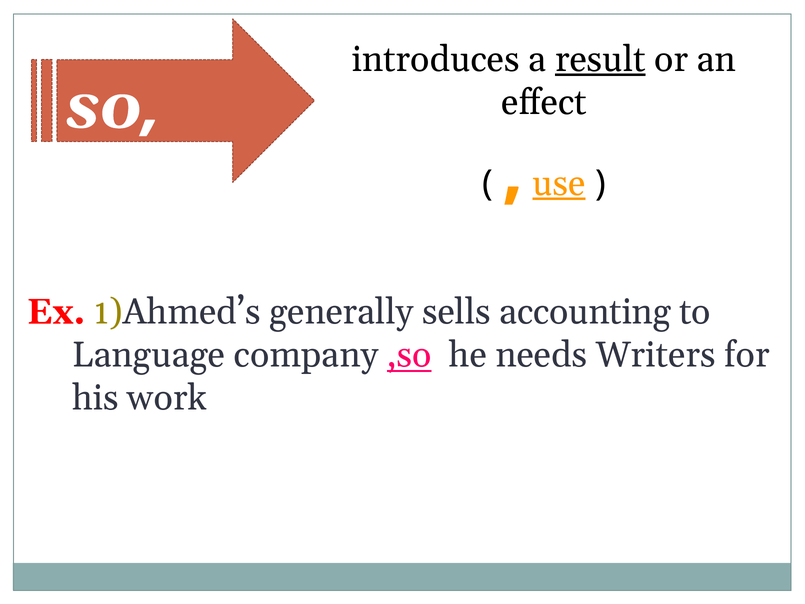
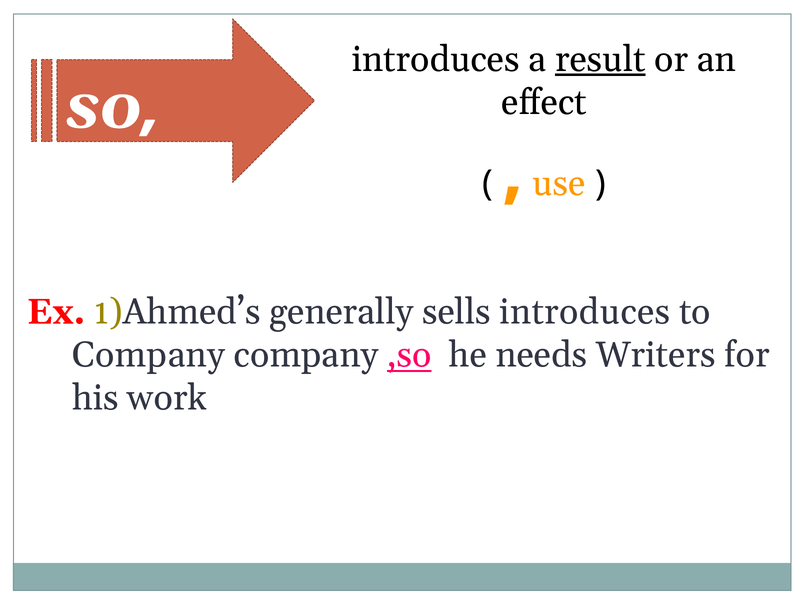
use underline: present -> none (559, 183)
sells accounting: accounting -> introduces (585, 312)
Language: Language -> Company (148, 355)
